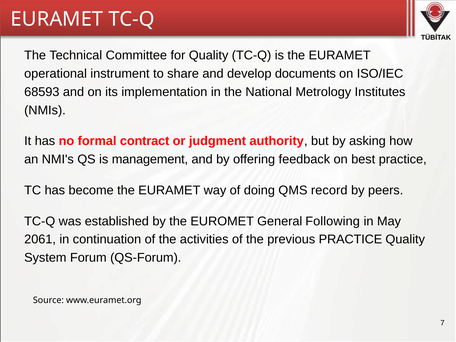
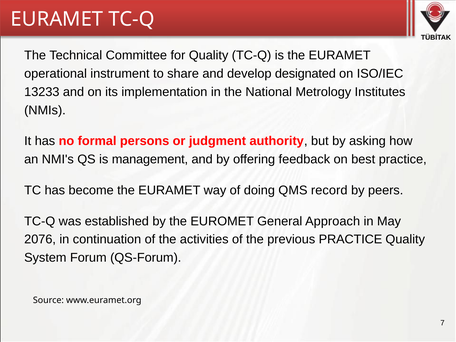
documents: documents -> designated (305, 74)
68593: 68593 -> 13233 (42, 92)
contract: contract -> persons (145, 141)
Following: Following -> Approach (333, 221)
2061: 2061 -> 2076 (40, 239)
